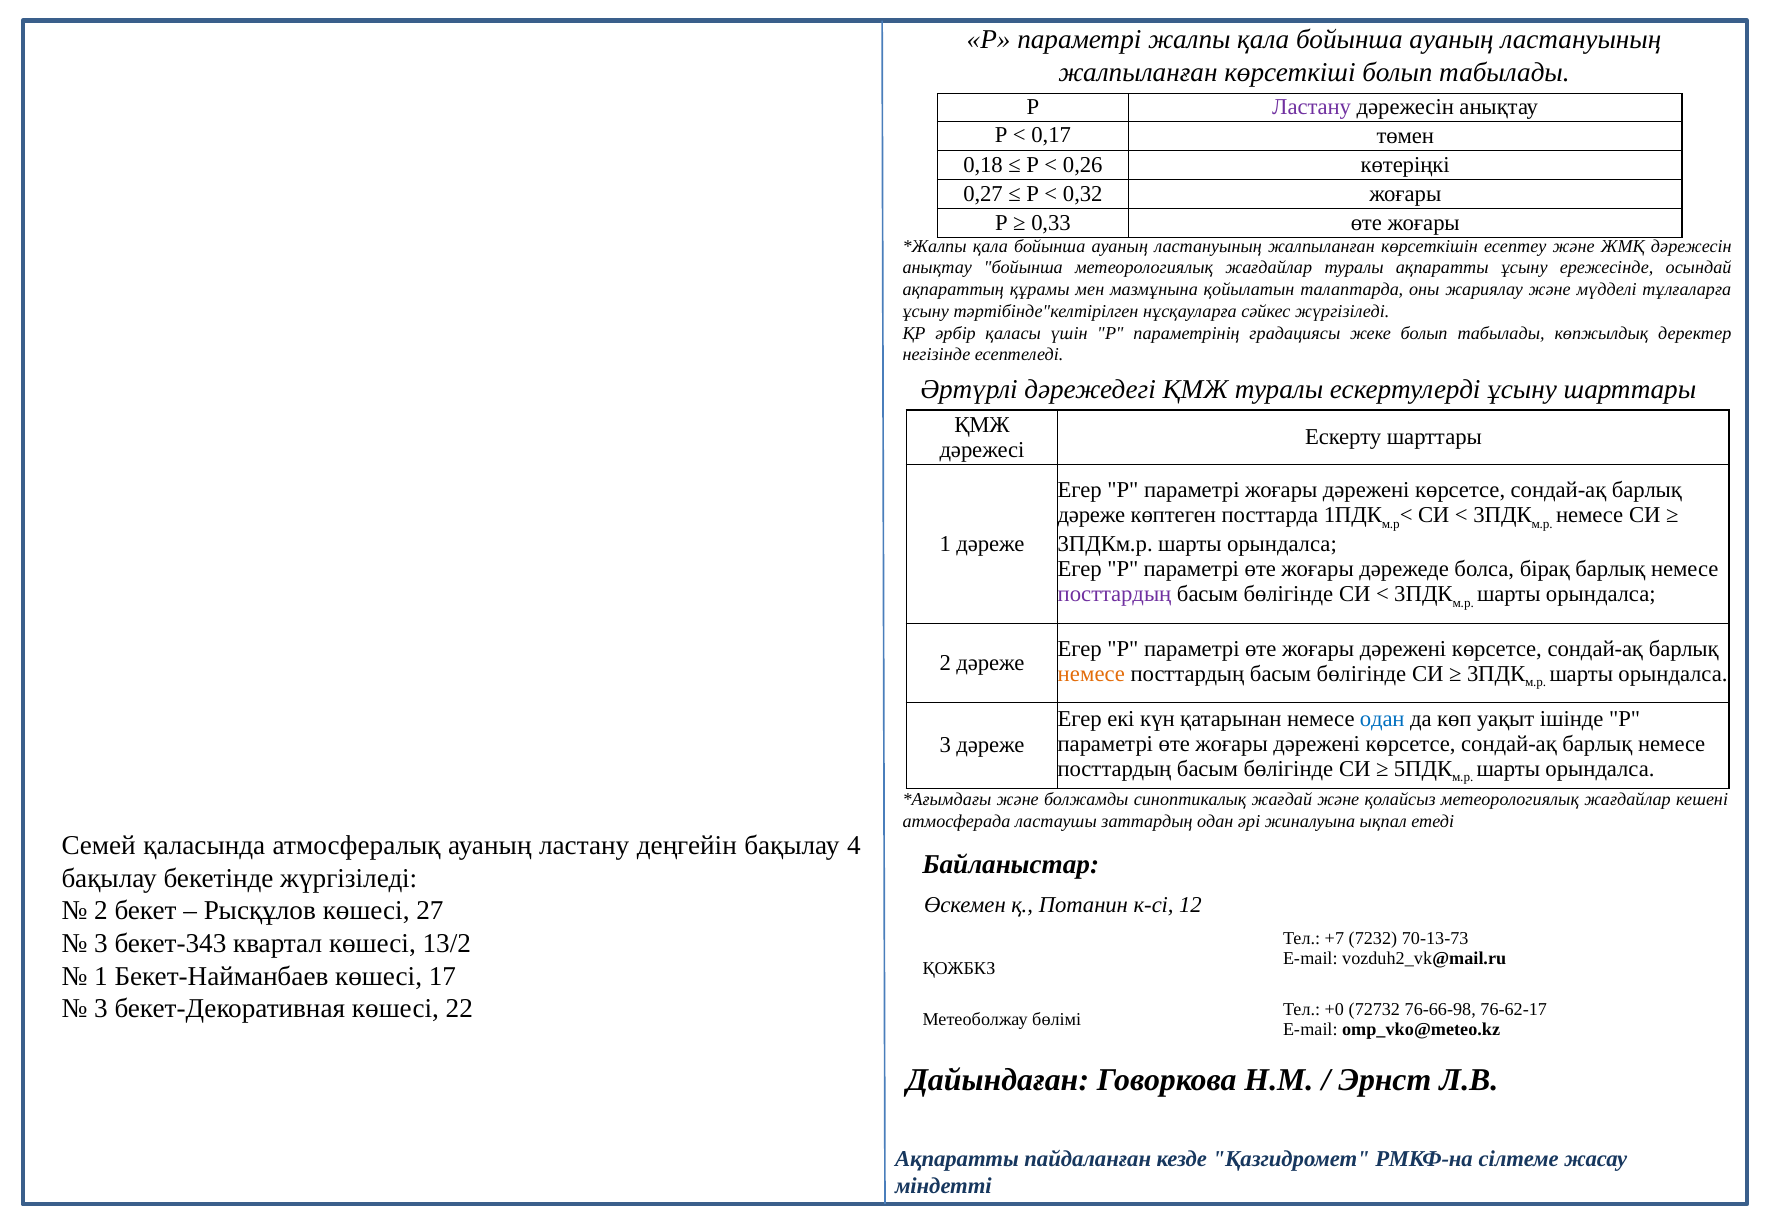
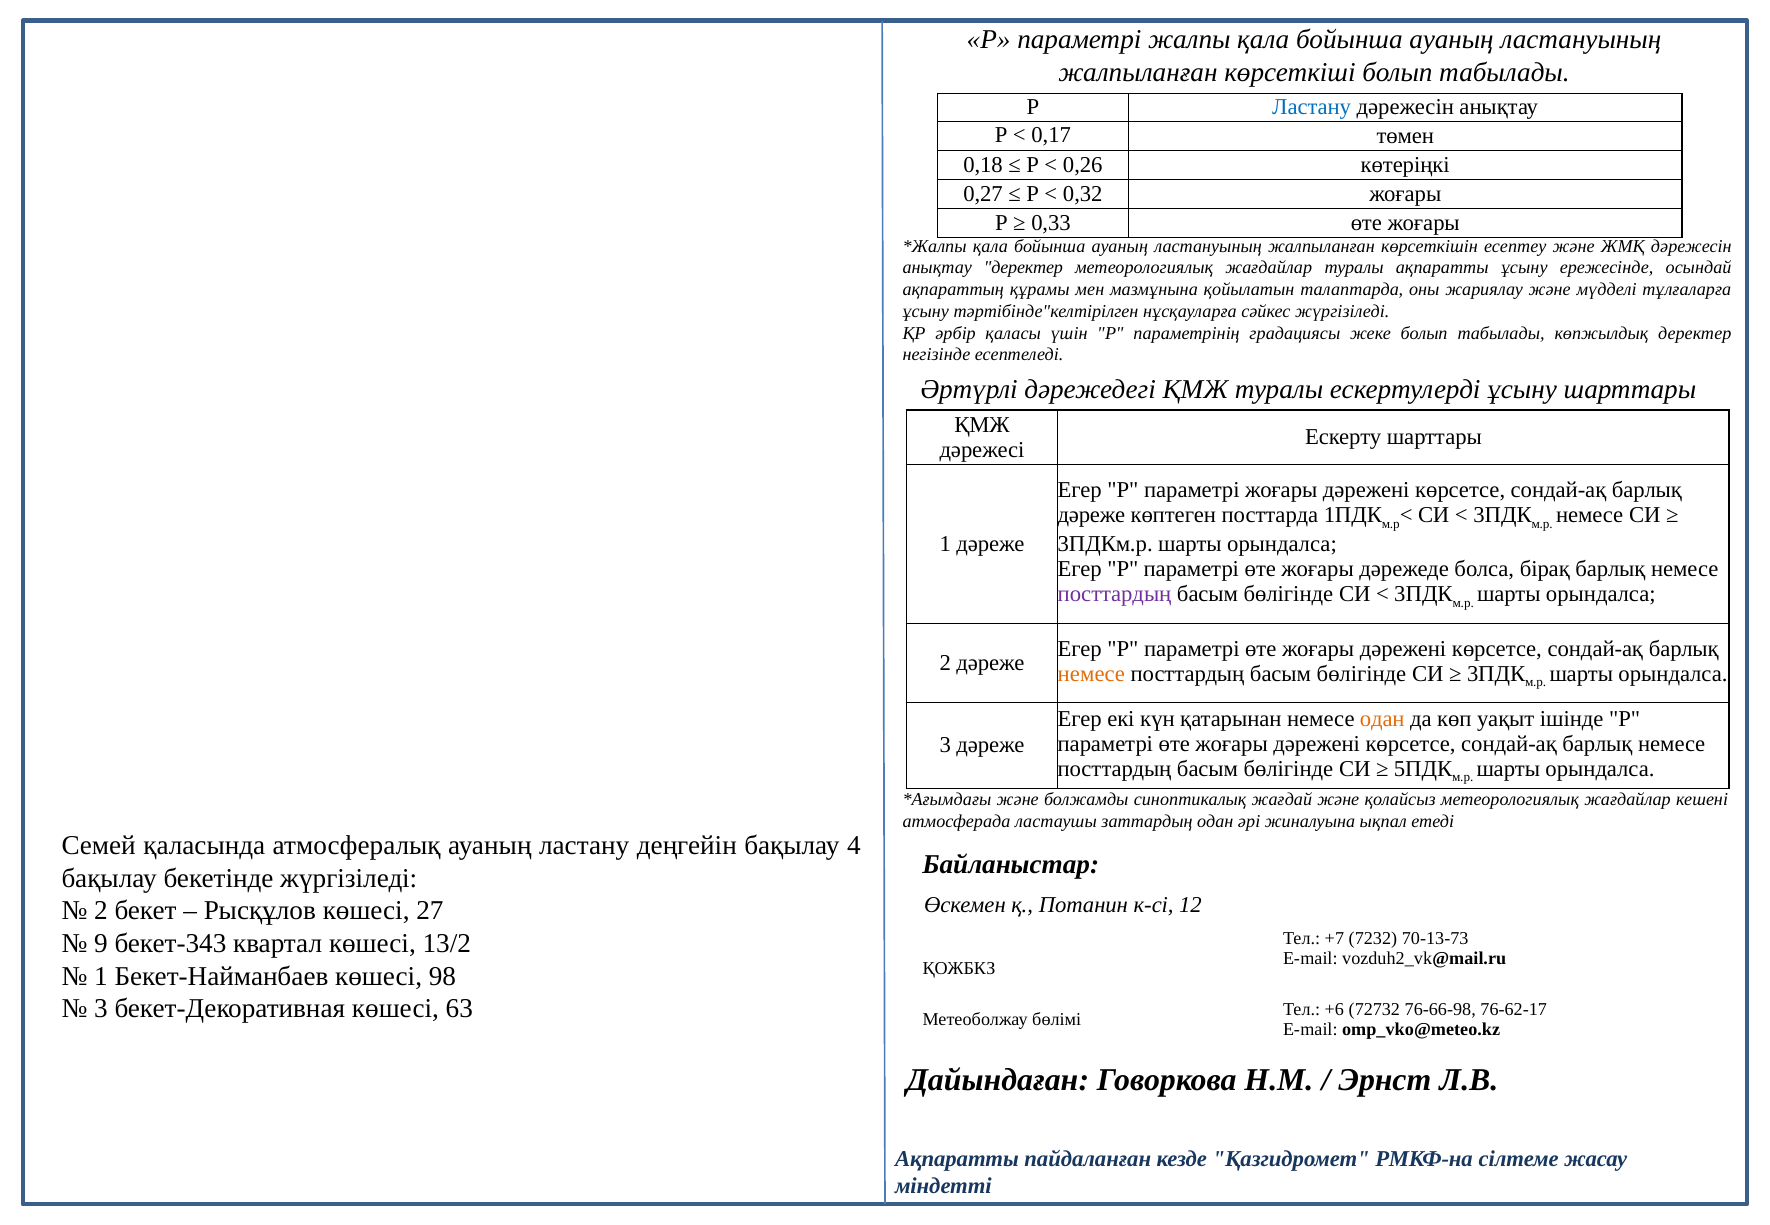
Ластану colour: purple -> blue (1312, 108)
анықтау бойынша: бойынша -> деректер (1023, 268)
одан colour: blue -> orange (1382, 719)
3: 3 -> 9 (101, 944)
17: 17 -> 98 (442, 977)
22: 22 -> 63 (459, 1009)
+0: +0 -> +6 (1334, 1009)
